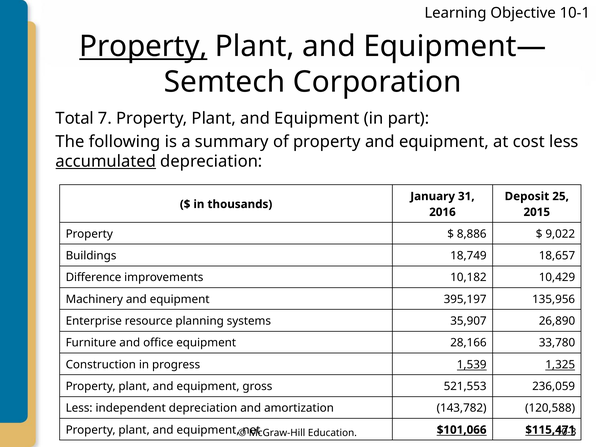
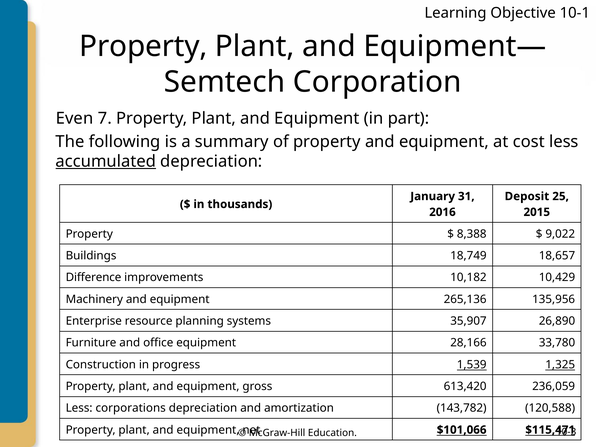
Property underline: present -> none (143, 46)
Total: Total -> Even (75, 118)
8,886: 8,886 -> 8,388 (472, 234)
395,197: 395,197 -> 265,136 (465, 299)
521,553: 521,553 -> 613,420 (465, 386)
independent: independent -> corporations (131, 408)
